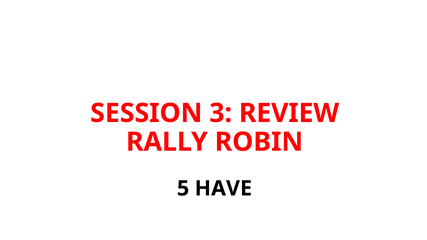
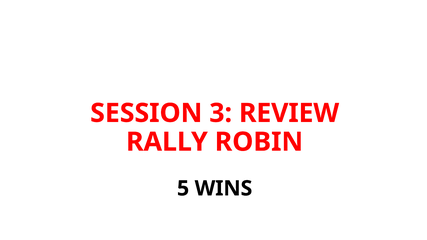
HAVE: HAVE -> WINS (224, 189)
